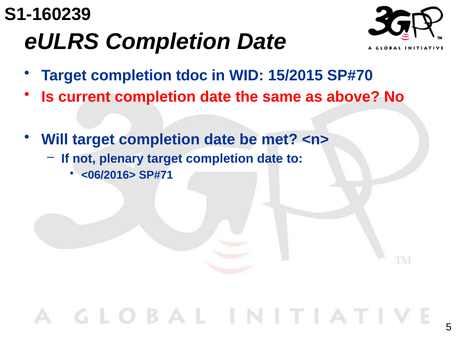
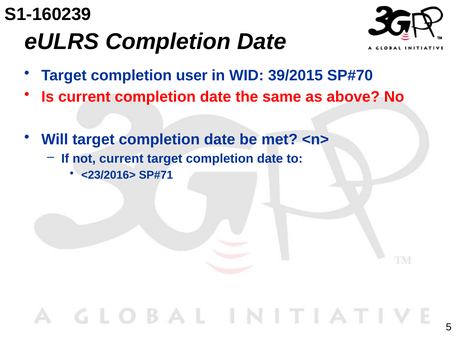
tdoc: tdoc -> user (192, 76)
15/2015: 15/2015 -> 39/2015 (295, 76)
not plenary: plenary -> current (121, 159)
<06/2016>: <06/2016> -> <23/2016> (108, 175)
